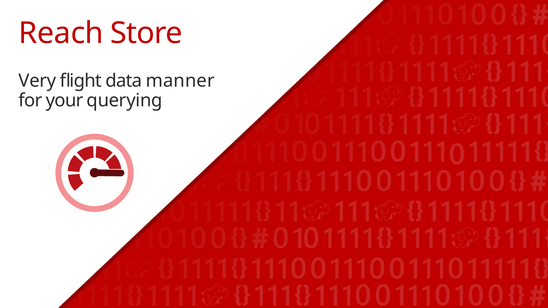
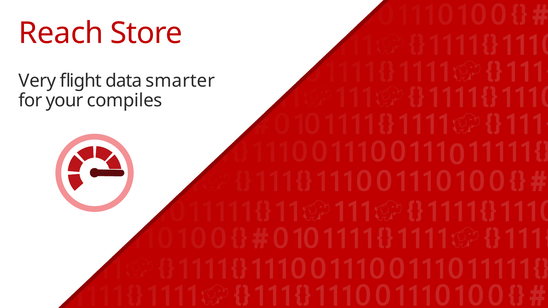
manner: manner -> smarter (180, 81)
querying: querying -> compiles (125, 100)
